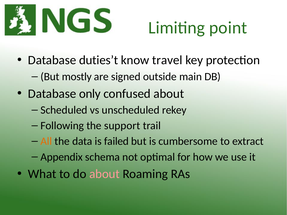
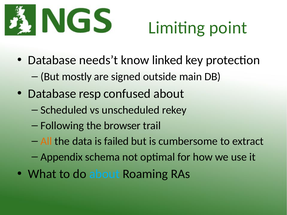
duties’t: duties’t -> needs’t (99, 60)
travel: travel -> linked (167, 60)
only: only -> resp (90, 94)
support: support -> browser (122, 126)
about colour: pink -> light blue (104, 174)
